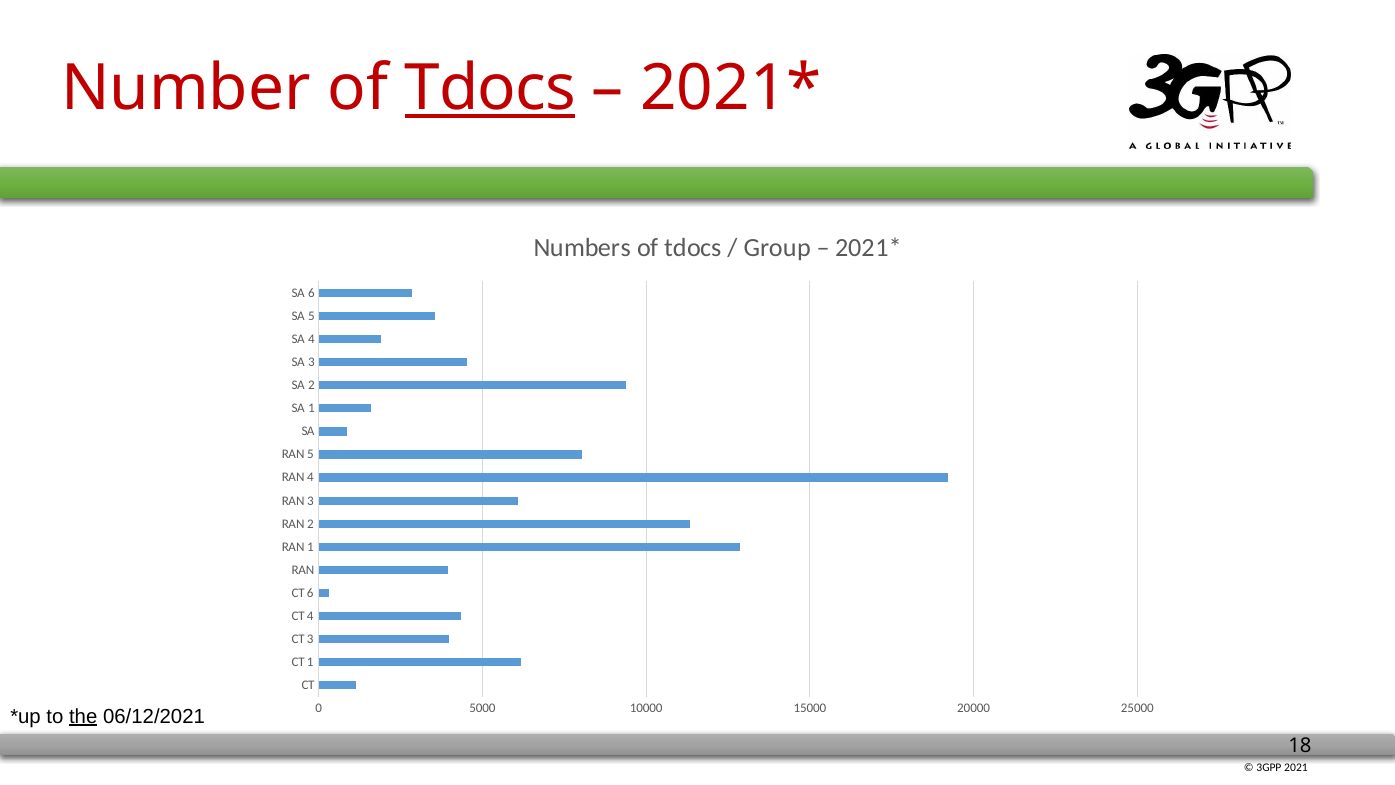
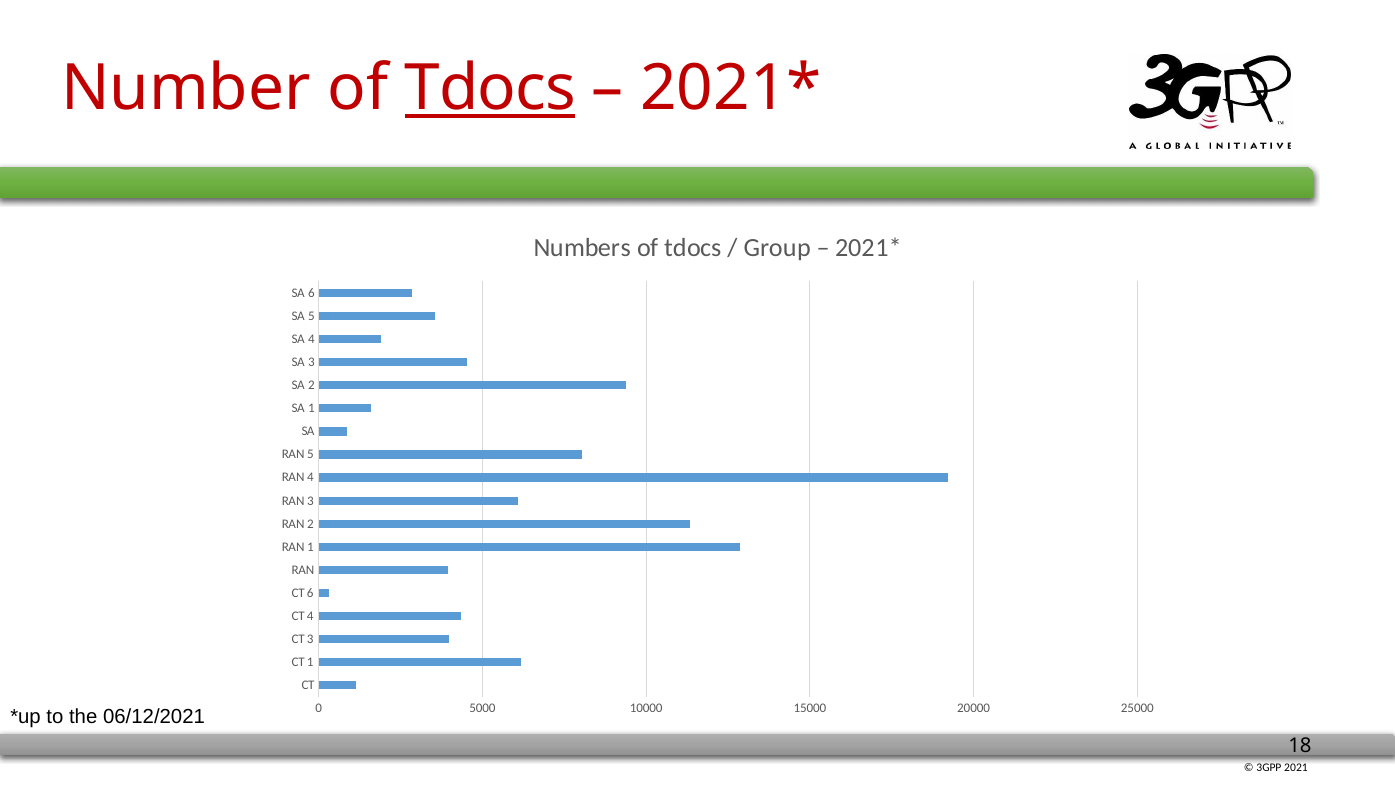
the underline: present -> none (83, 716)
